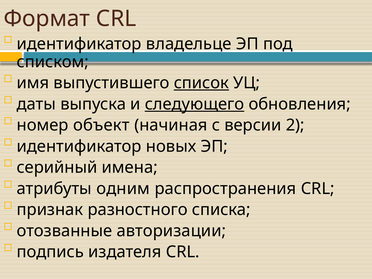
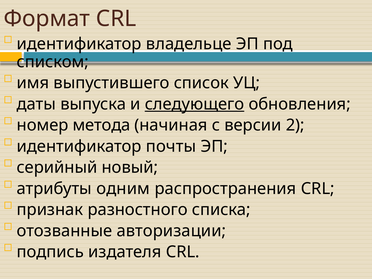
список underline: present -> none (201, 83)
объект: объект -> метода (101, 125)
новых: новых -> почты (171, 146)
имена: имена -> новый (130, 167)
